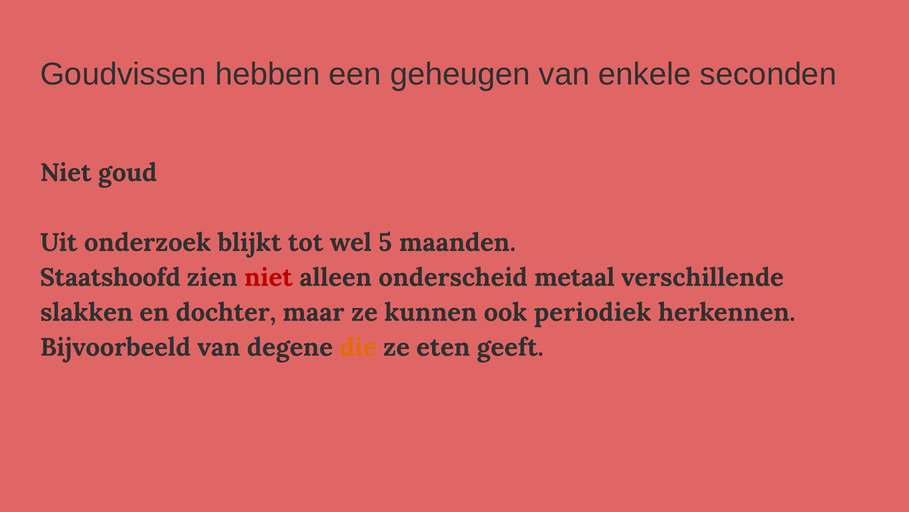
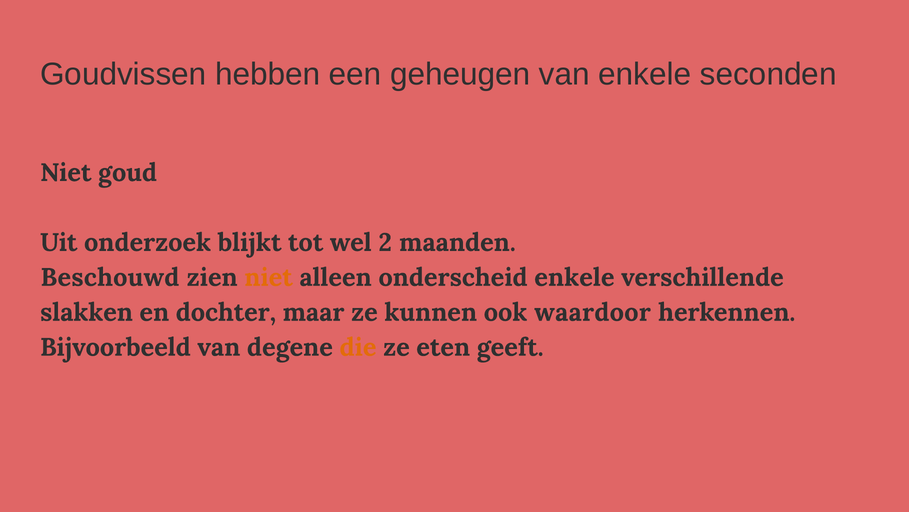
5: 5 -> 2 (385, 242)
Staatshoofd: Staatshoofd -> Beschouwd (110, 277)
niet colour: red -> orange (269, 277)
onderscheid metaal: metaal -> enkele (574, 277)
periodiek: periodiek -> waardoor (593, 312)
